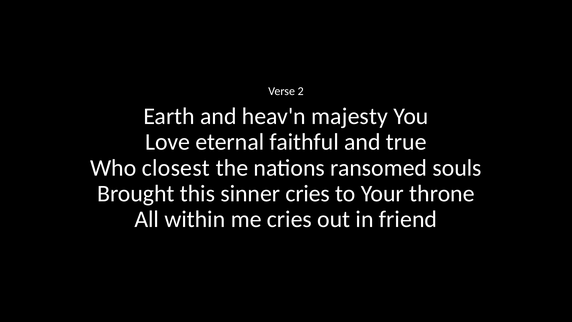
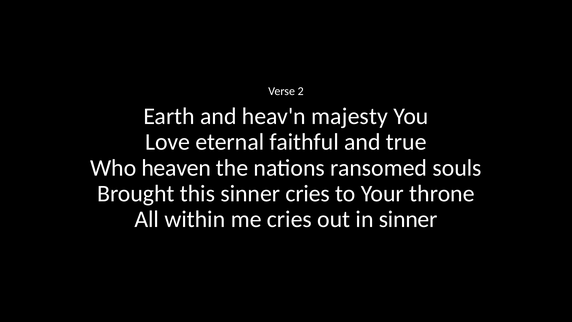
closest: closest -> heaven (176, 168)
in friend: friend -> sinner (408, 219)
